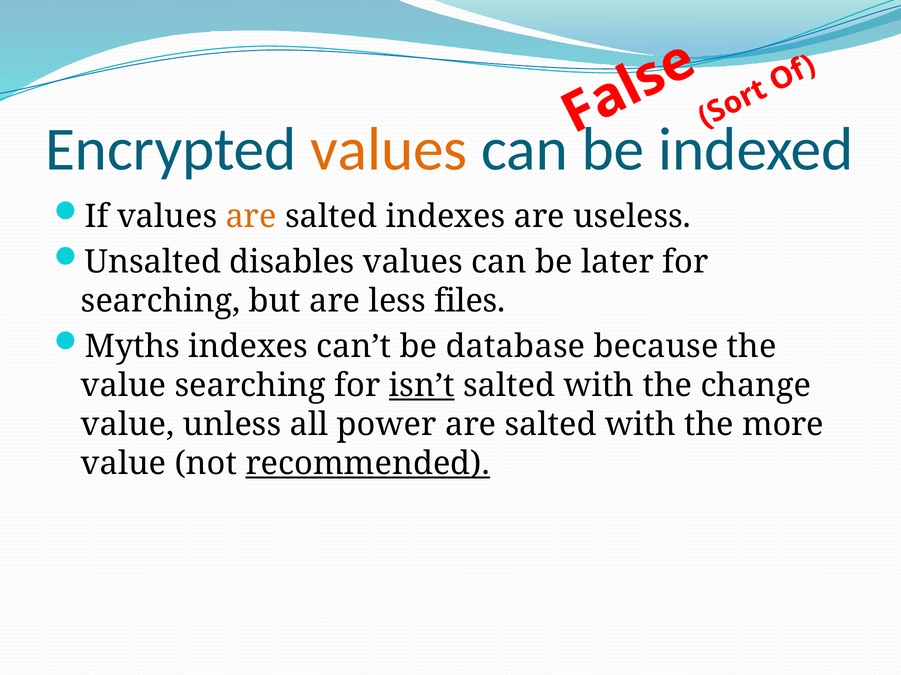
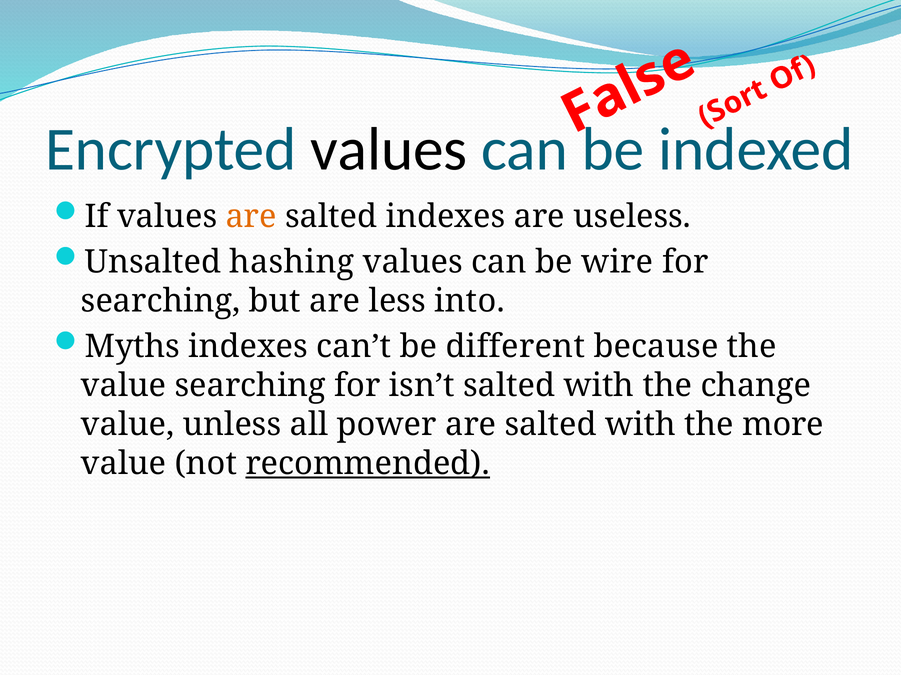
values colour: orange -> black (389, 149)
disables: disables -> hashing (292, 262)
later: later -> wire (617, 262)
files: files -> into (469, 301)
database: database -> different (515, 347)
isn’t underline: present -> none (422, 386)
